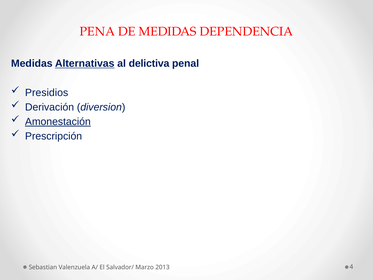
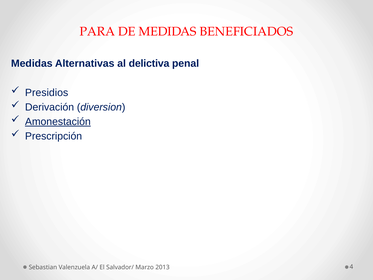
PENA: PENA -> PARA (97, 32)
DEPENDENCIA: DEPENDENCIA -> BENEFICIADOS (246, 32)
Alternativas underline: present -> none (85, 63)
